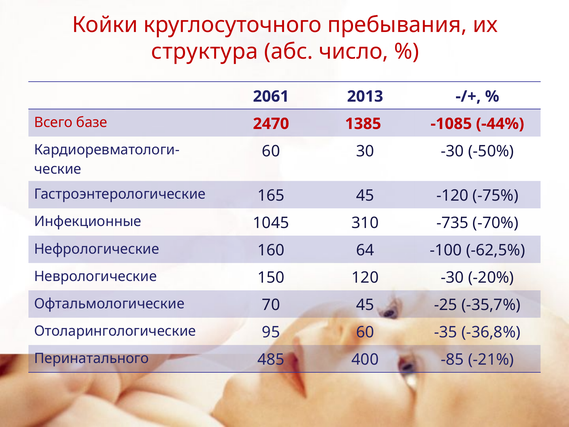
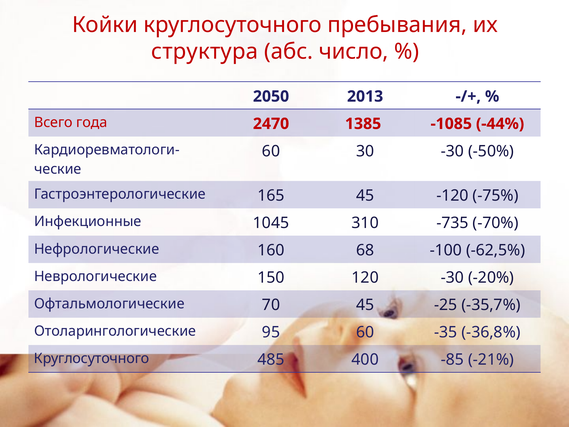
2061: 2061 -> 2050 (271, 96)
базе: базе -> года (92, 122)
64: 64 -> 68 (365, 250)
Перинатального: Перинатального -> Круглосуточного (92, 358)
